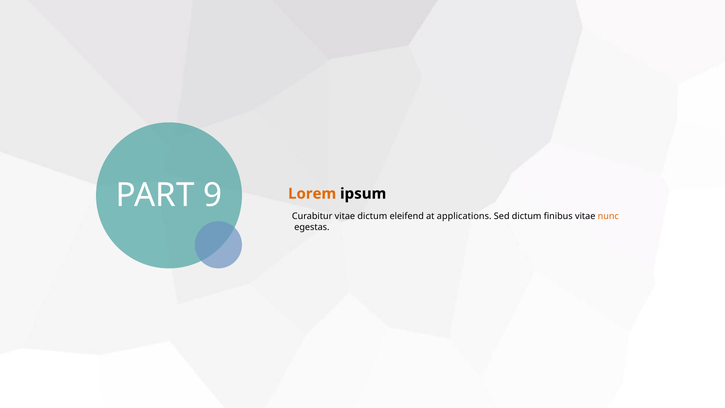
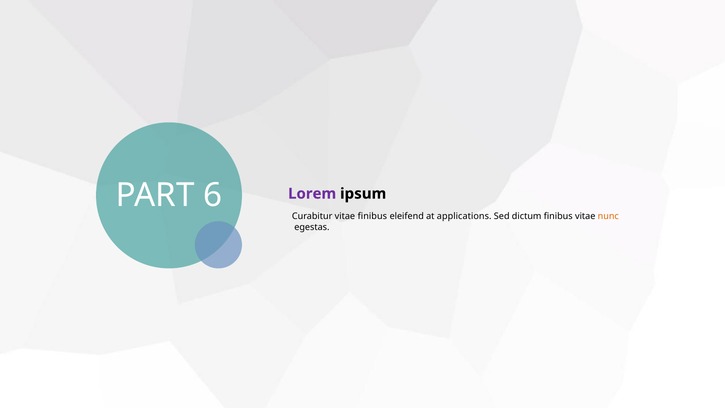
9: 9 -> 6 (213, 195)
vitae dictum: dictum -> finibus (372, 216)
Lorem colour: orange -> purple (312, 194)
